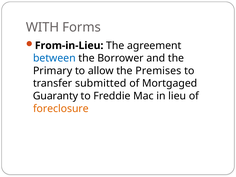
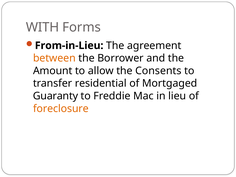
between colour: blue -> orange (54, 58)
Primary: Primary -> Amount (53, 71)
Premises: Premises -> Consents (158, 71)
submitted: submitted -> residential (101, 83)
